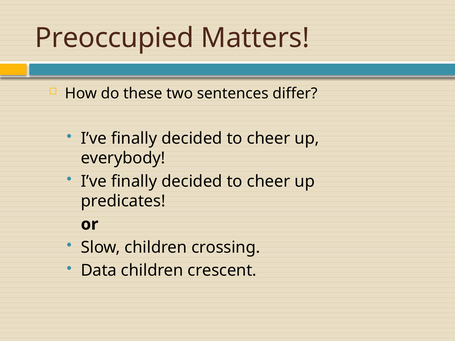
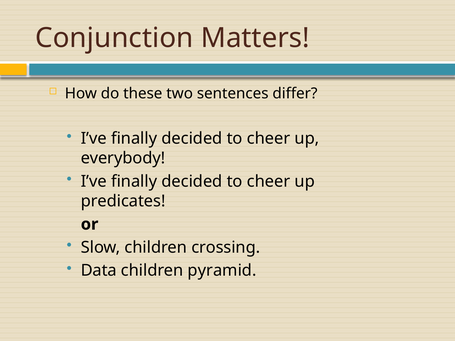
Preoccupied: Preoccupied -> Conjunction (114, 38)
crescent: crescent -> pyramid (222, 271)
